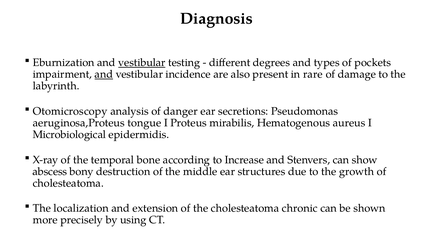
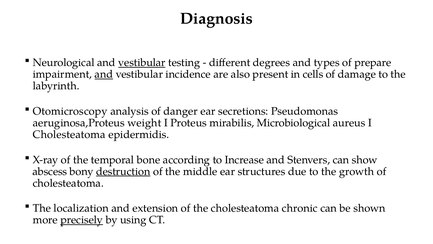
Eburnization: Eburnization -> Neurological (64, 63)
pockets: pockets -> prepare (373, 63)
rare: rare -> cells (313, 74)
tongue: tongue -> weight (144, 123)
Hematogenous: Hematogenous -> Microbiological (294, 123)
Microbiological: Microbiological -> Cholesteatoma (69, 134)
destruction underline: none -> present (123, 171)
precisely underline: none -> present (82, 220)
